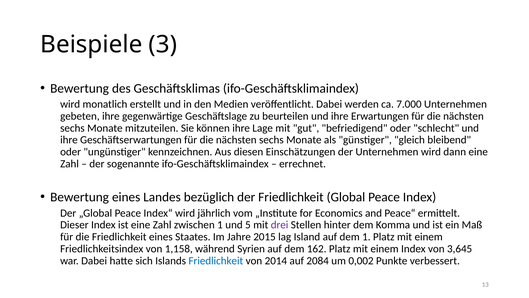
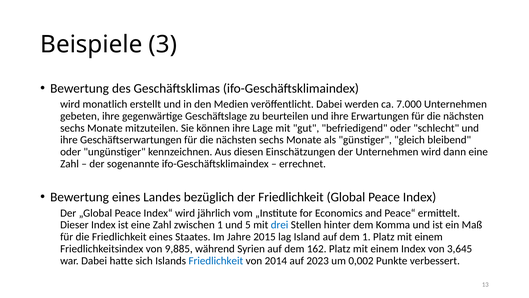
drei colour: purple -> blue (280, 225)
1,158: 1,158 -> 9,885 (179, 248)
2084: 2084 -> 2023 (318, 260)
